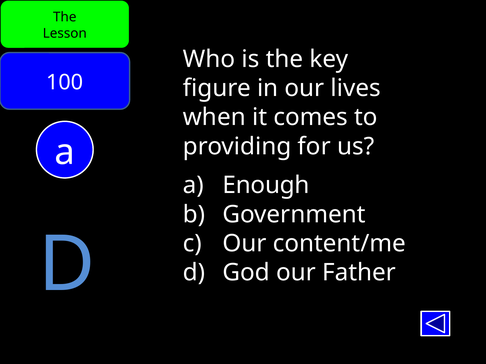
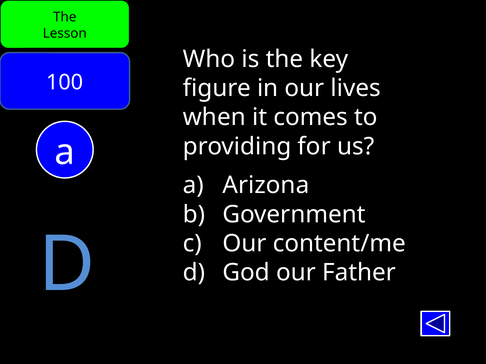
Enough: Enough -> Arizona (266, 186)
